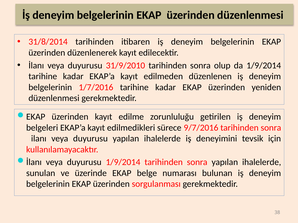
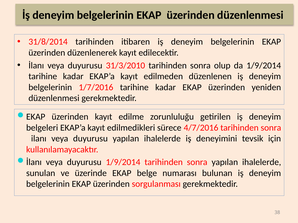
31/9/2010: 31/9/2010 -> 31/3/2010 (125, 66)
9/7/2016: 9/7/2016 -> 4/7/2016 (201, 128)
